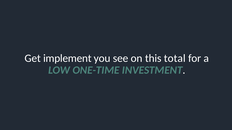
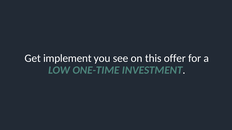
total: total -> offer (175, 58)
